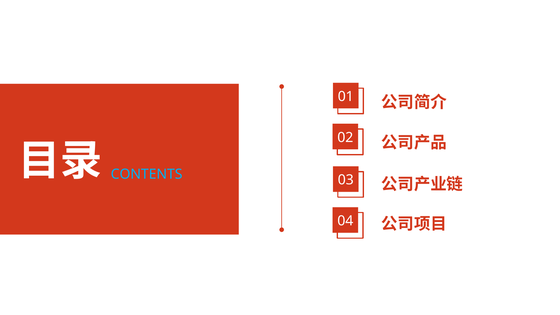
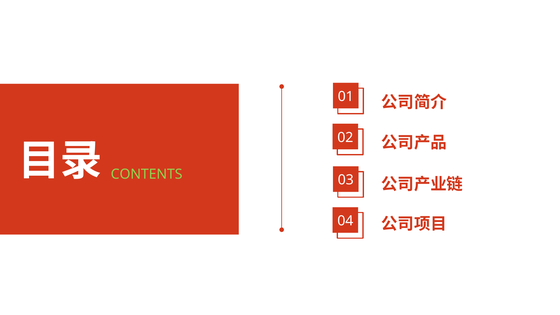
CONTENTS colour: light blue -> light green (147, 174)
